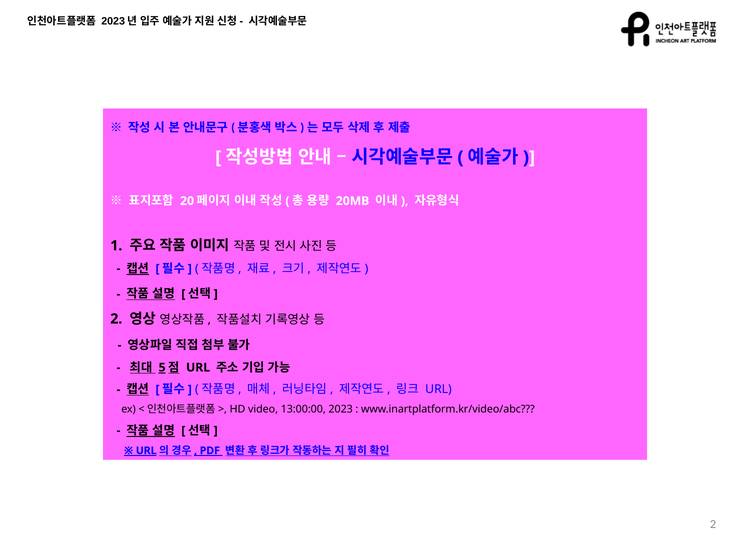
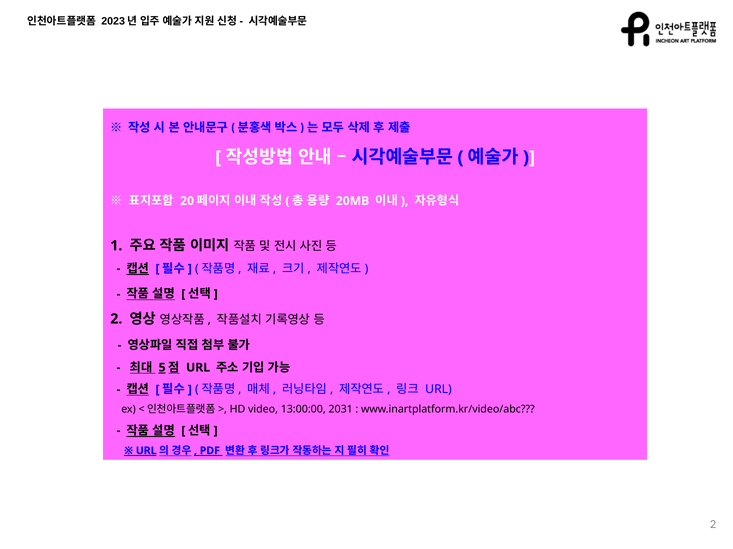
2023: 2023 -> 2031 (341, 410)
